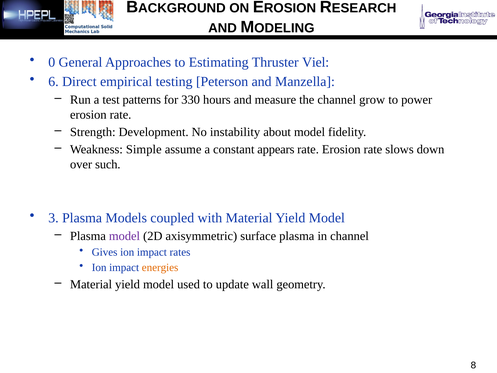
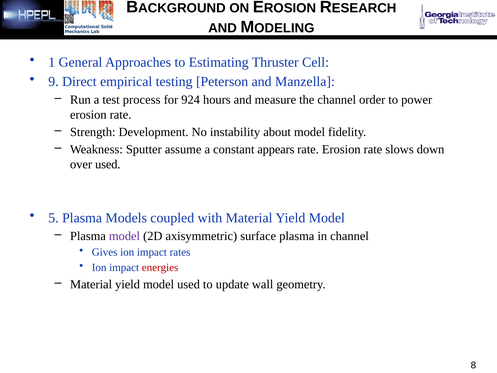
0: 0 -> 1 (52, 62)
Viel: Viel -> Cell (316, 62)
6: 6 -> 9 (54, 82)
patterns: patterns -> process (142, 100)
330: 330 -> 924 (191, 100)
grow: grow -> order (372, 100)
Simple: Simple -> Sputter (144, 149)
over such: such -> used (108, 164)
3: 3 -> 5 (54, 218)
energies colour: orange -> red (160, 267)
